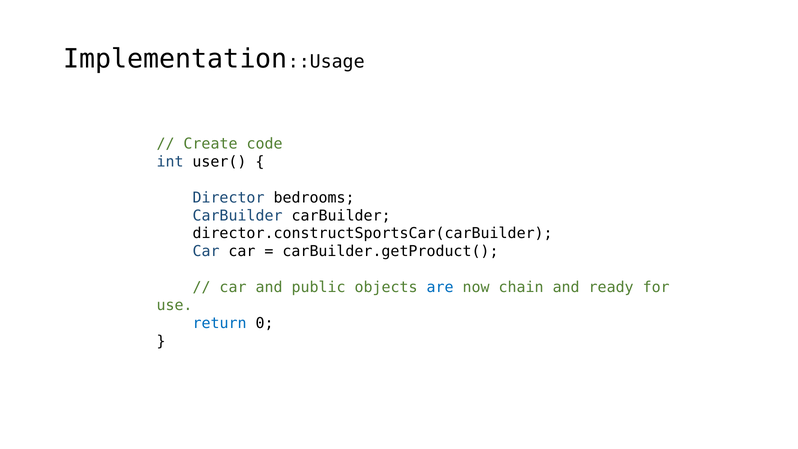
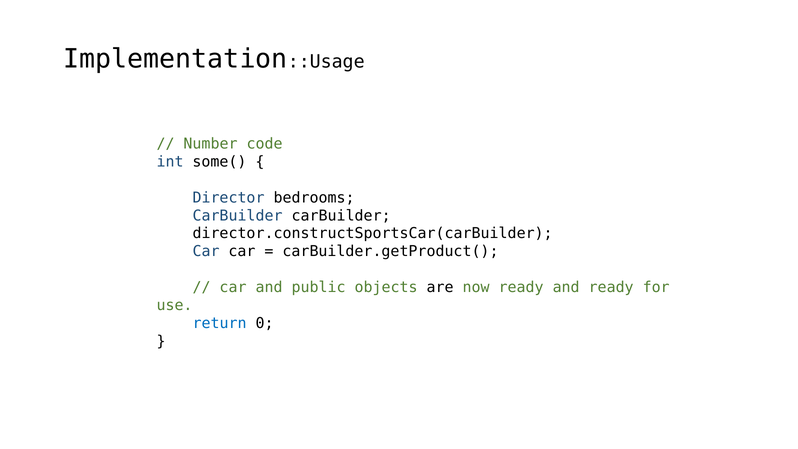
Create: Create -> Number (211, 144)
user(: user( -> some( (219, 162)
are colour: blue -> black (440, 287)
now chain: chain -> ready (521, 287)
